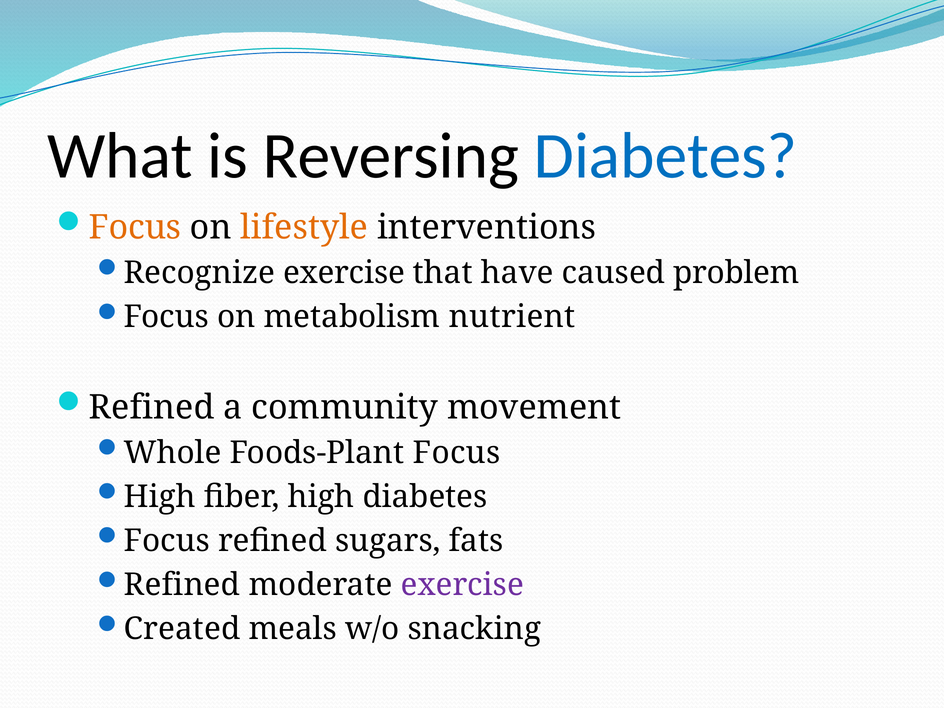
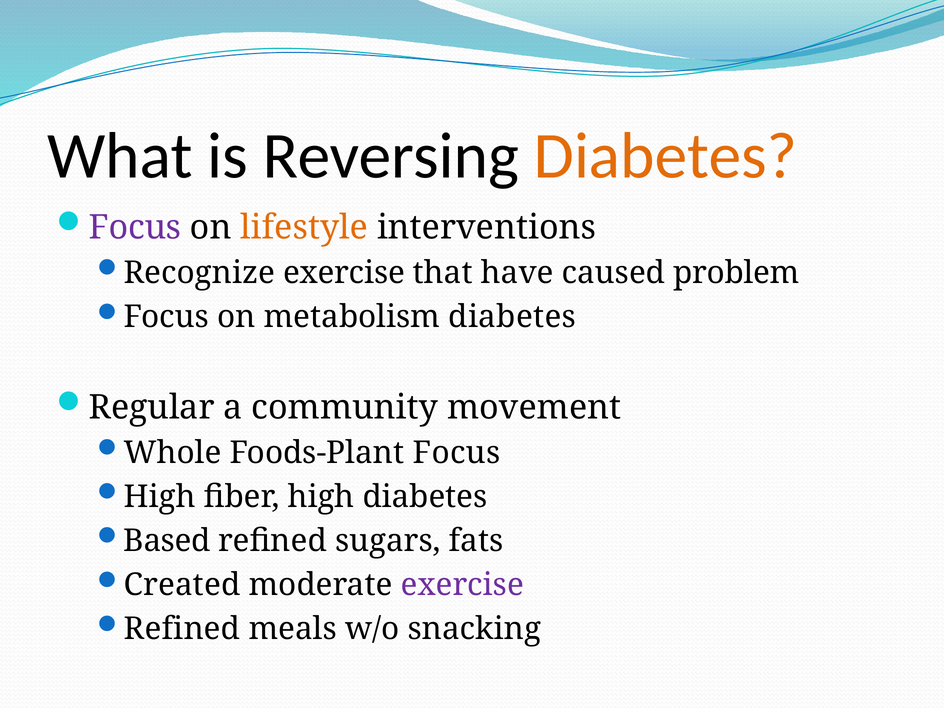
Diabetes colour: blue -> orange (666, 156)
Focus colour: orange -> purple (135, 227)
metabolism nutrient: nutrient -> diabetes (512, 317)
Refined: Refined -> Regular (152, 407)
Focus: Focus -> Based (167, 541)
Refined: Refined -> Created (182, 585)
Created: Created -> Refined (182, 629)
